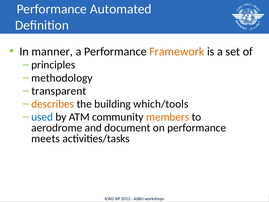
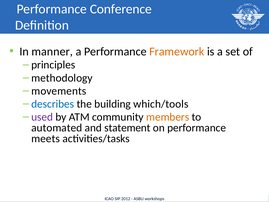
Automated: Automated -> Conference (121, 9)
transparent: transparent -> movements (59, 91)
describes colour: orange -> blue (53, 104)
used colour: blue -> purple (42, 117)
aerodrome: aerodrome -> automated (57, 128)
document: document -> statement (127, 128)
